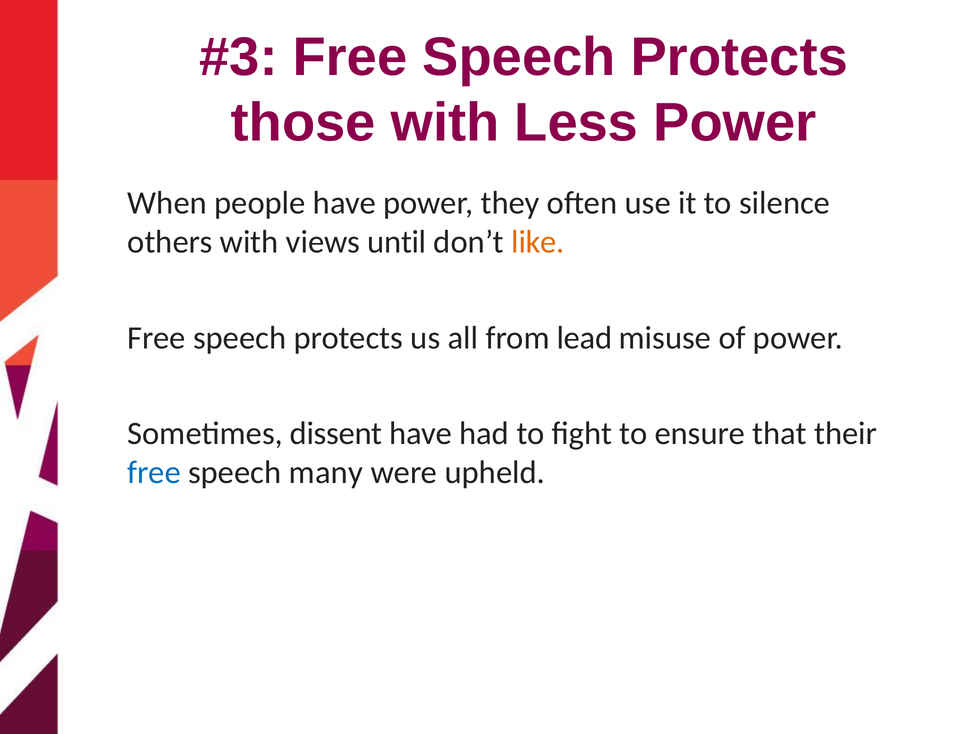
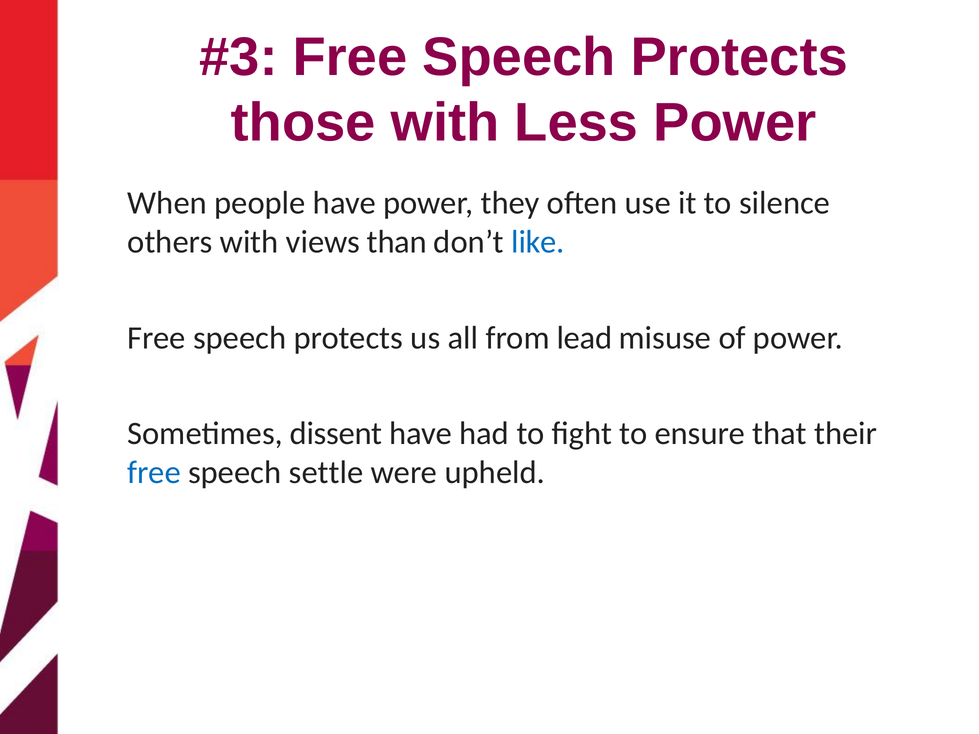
until: until -> than (397, 242)
like colour: orange -> blue (538, 242)
many: many -> settle (326, 473)
